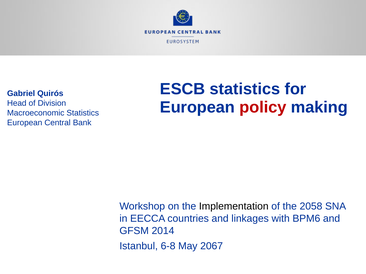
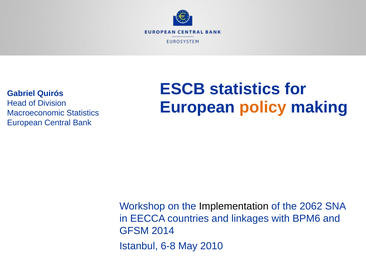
policy colour: red -> orange (263, 108)
2058: 2058 -> 2062 (311, 207)
2067: 2067 -> 2010 (212, 246)
